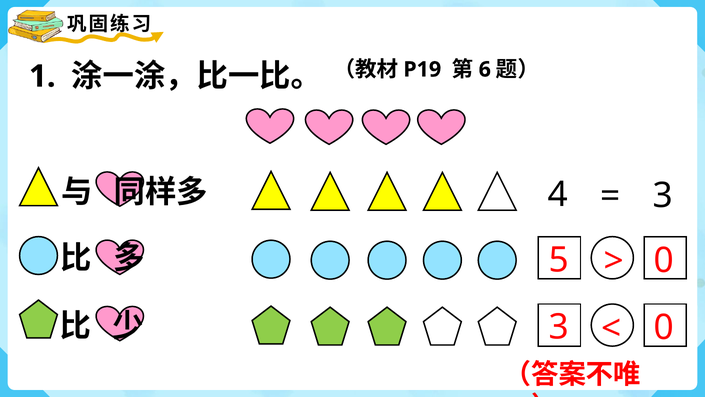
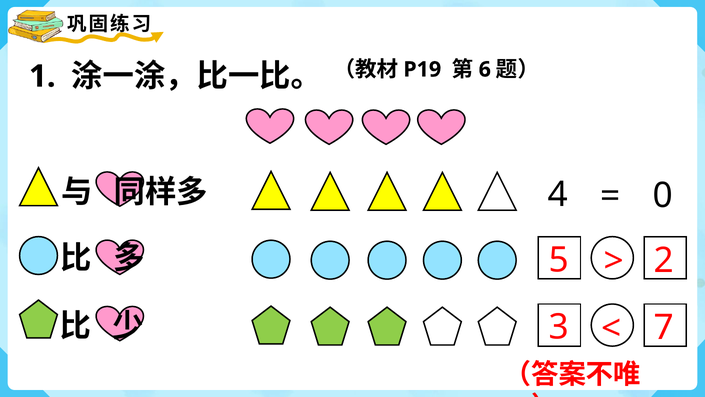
4 3: 3 -> 0 (663, 195)
5 0: 0 -> 2 (664, 260)
3 0: 0 -> 7 (664, 327)
